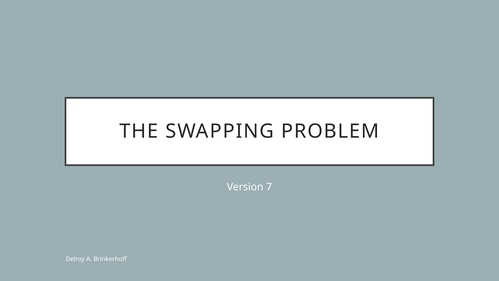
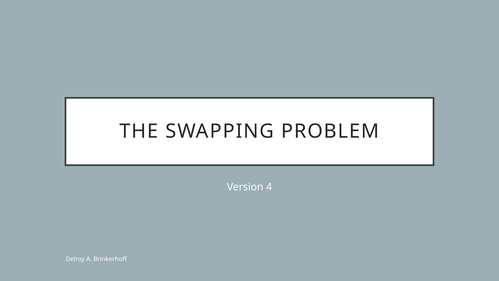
7: 7 -> 4 (269, 187)
